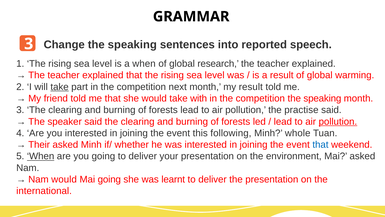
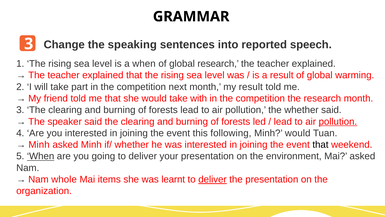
take underline: present -> none (60, 87)
competition the speaking: speaking -> research (322, 98)
the practise: practise -> whether (301, 110)
Minh whole: whole -> would (298, 133)
Their: Their -> Minh (39, 144)
that colour: blue -> black (320, 144)
Nam would: would -> whole (64, 179)
Mai going: going -> items (109, 179)
deliver underline: none -> present (212, 179)
international: international -> organization (44, 191)
